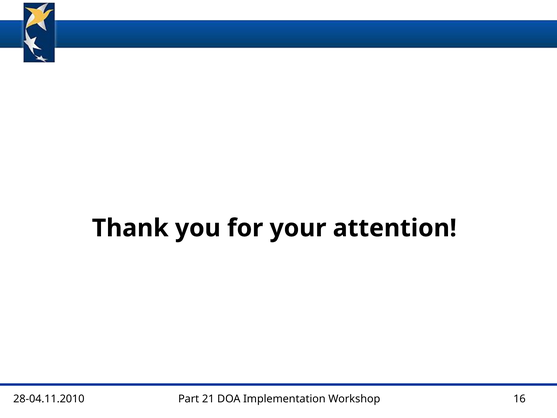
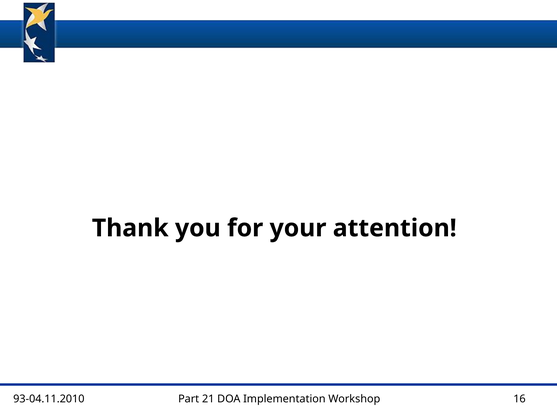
28-04.11.2010: 28-04.11.2010 -> 93-04.11.2010 (49, 399)
